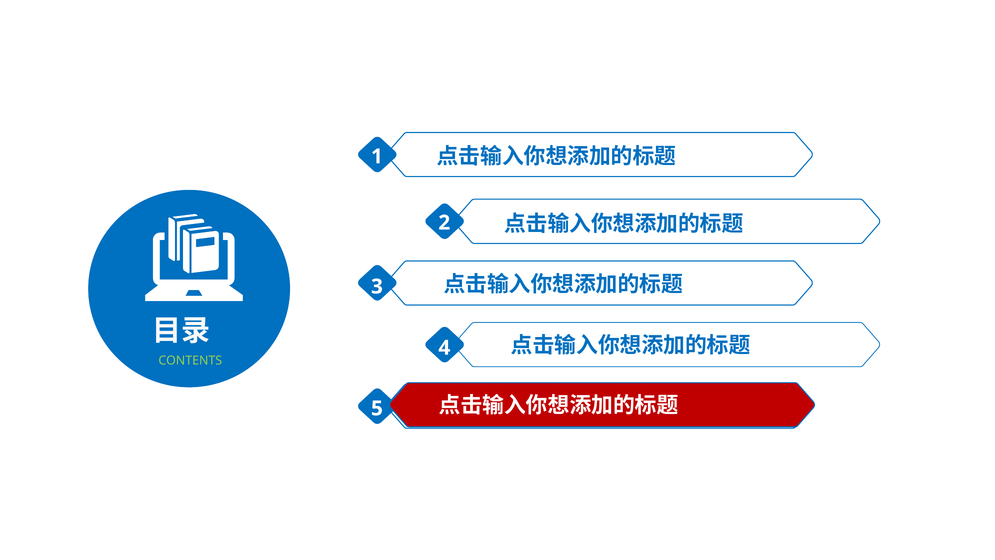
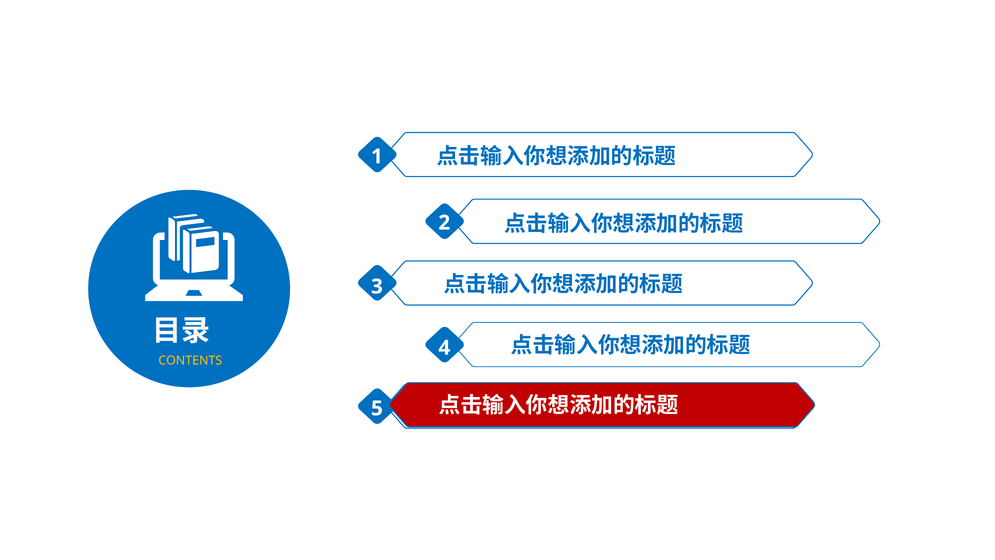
CONTENTS colour: light green -> yellow (190, 360)
